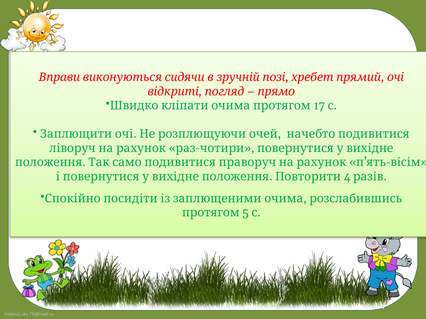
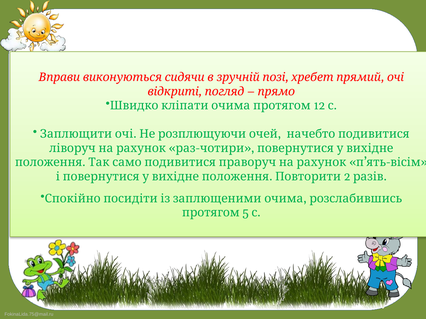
17: 17 -> 12 (319, 106)
4: 4 -> 2 (347, 177)
